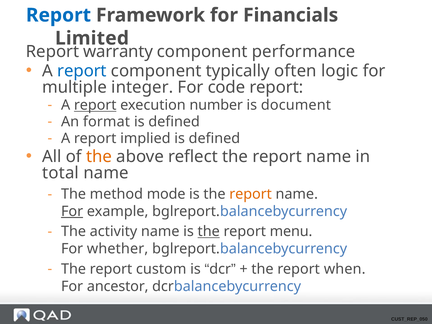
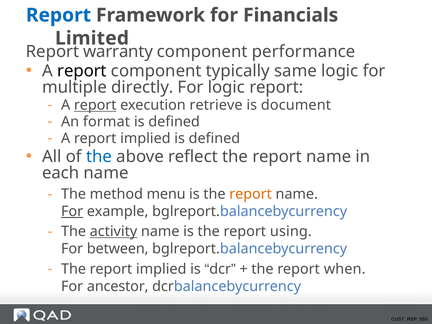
report colour: blue -> black (82, 71)
often: often -> same (296, 71)
integer: integer -> directly (142, 87)
For code: code -> logic (226, 87)
number: number -> retrieve (216, 105)
the colour: orange -> blue (99, 157)
total: total -> each (61, 173)
mode: mode -> menu (166, 194)
activity underline: none -> present (113, 232)
the underline: present -> none (209, 232)
menu: menu -> using (291, 232)
whether: whether -> between (118, 249)
The report custom: custom -> implied (161, 269)
